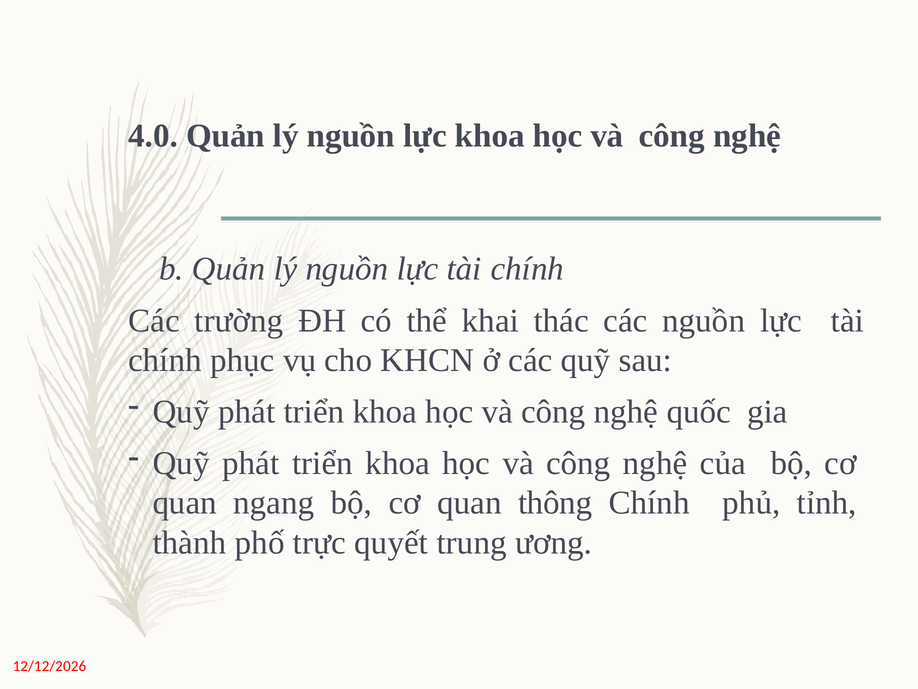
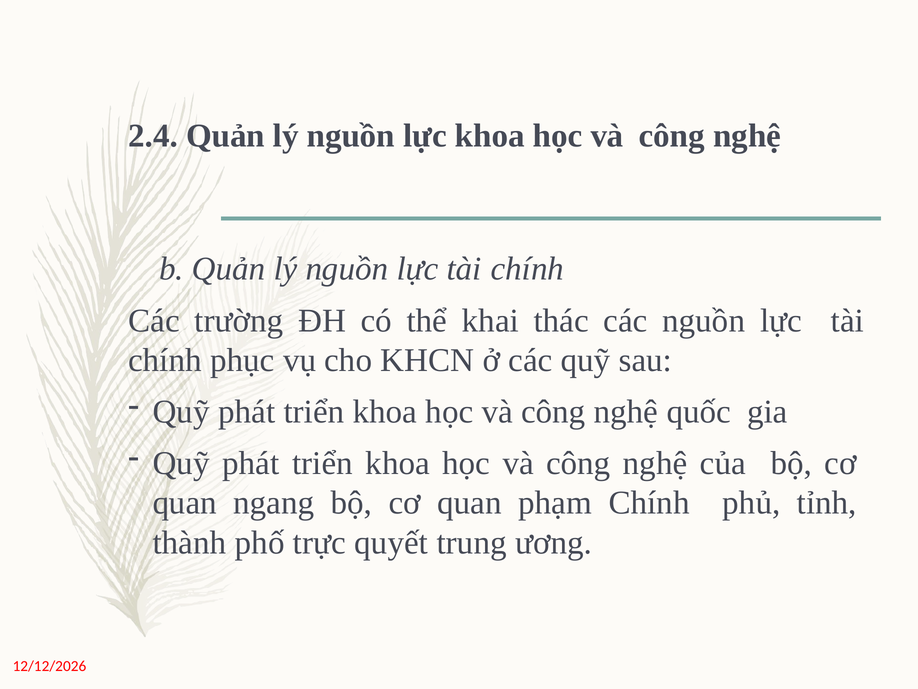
4.0: 4.0 -> 2.4 (153, 136)
thông: thông -> phạm (555, 503)
